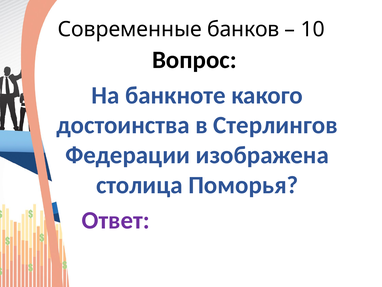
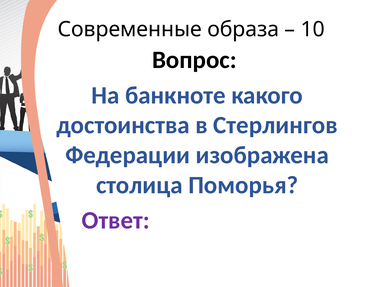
банков: банков -> образа (243, 29)
